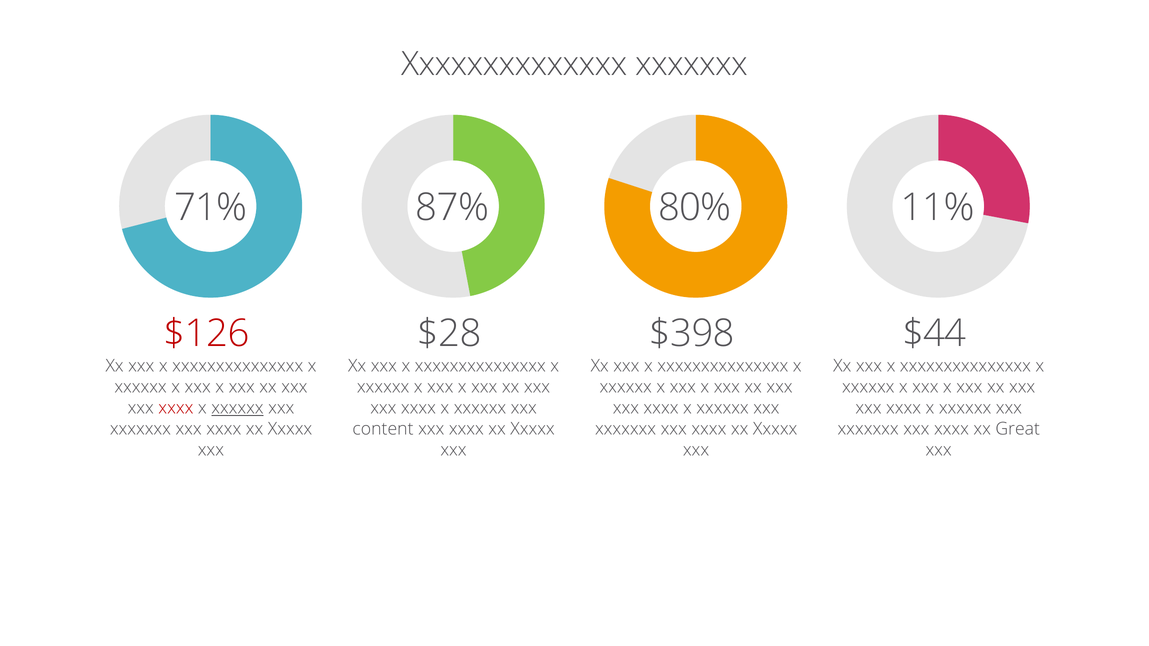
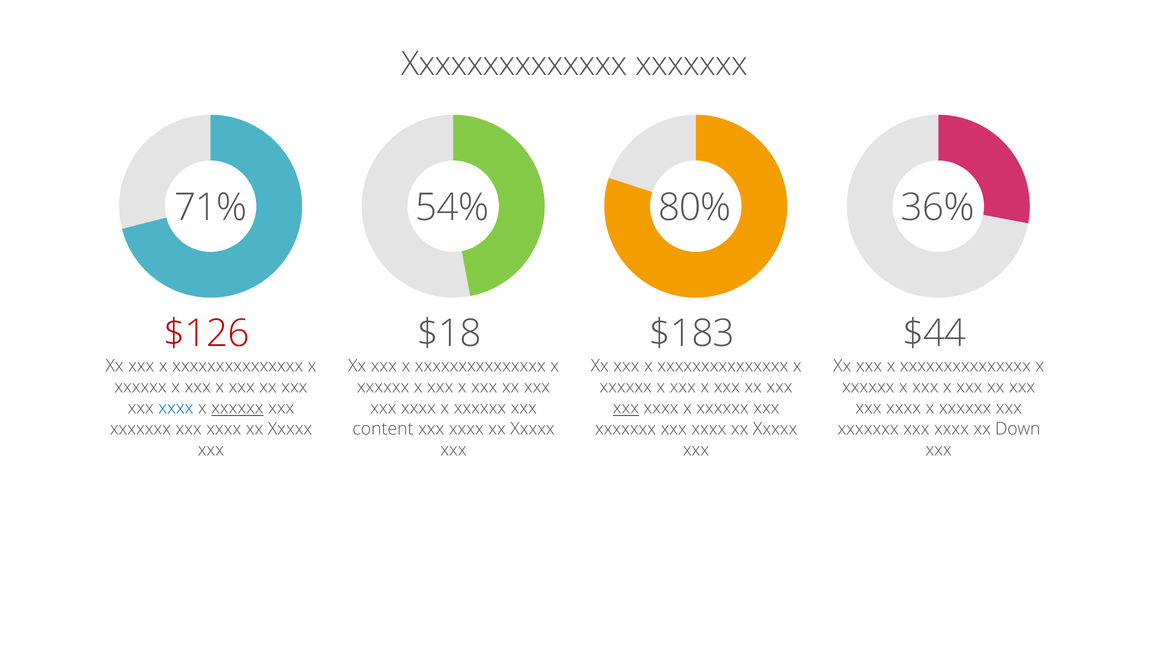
87%: 87% -> 54% (452, 208)
11%: 11% -> 36% (938, 208)
$28: $28 -> $18 (449, 334)
$398: $398 -> $183 (692, 334)
xxxx colour: red -> blue (176, 408)
xxx underline: none -> present (626, 408)
Great: Great -> Down (1018, 429)
